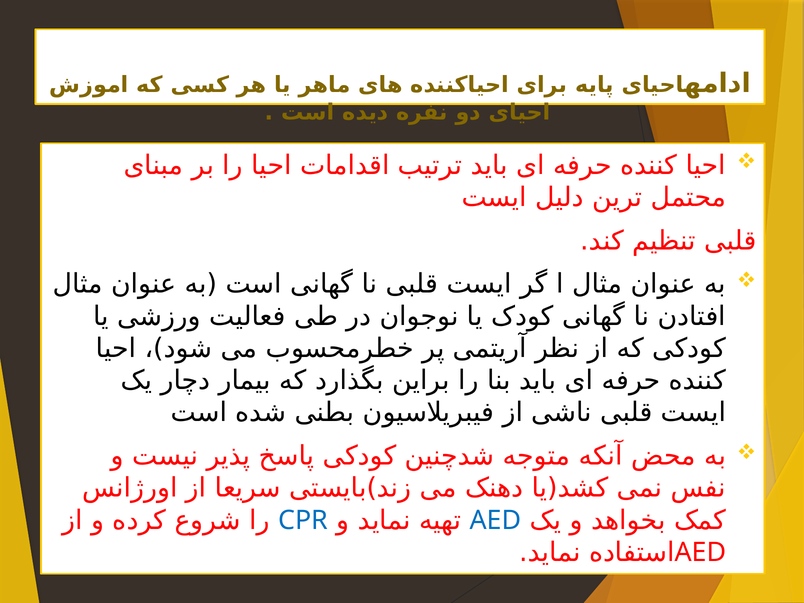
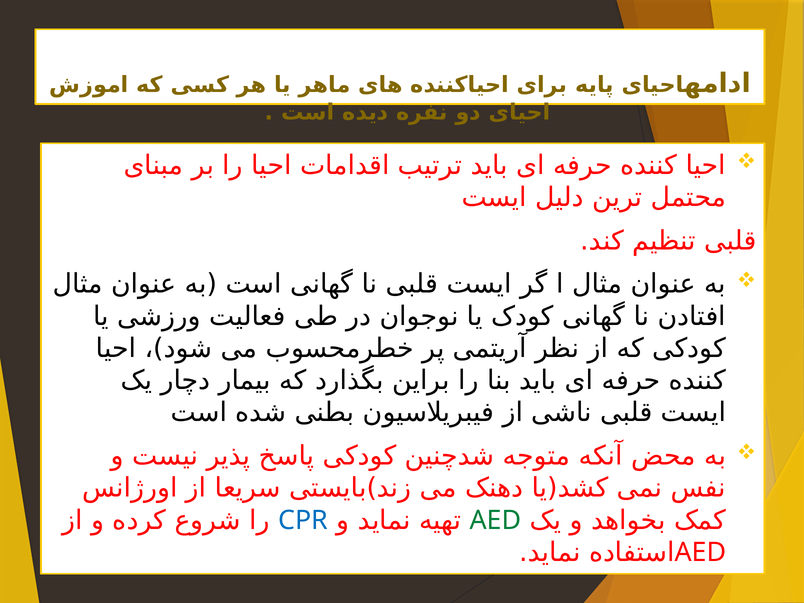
AED colour: blue -> green (496, 520)
